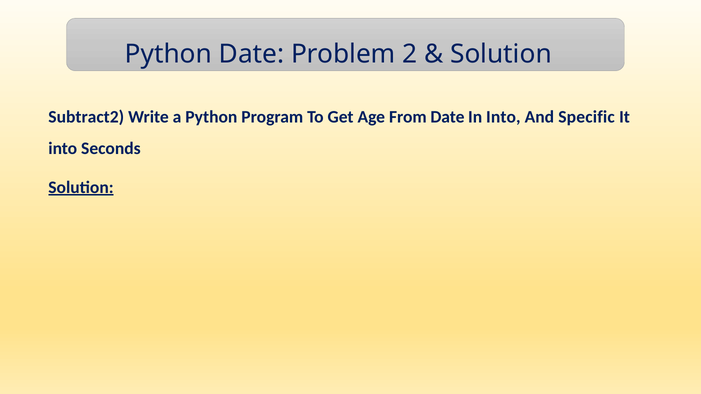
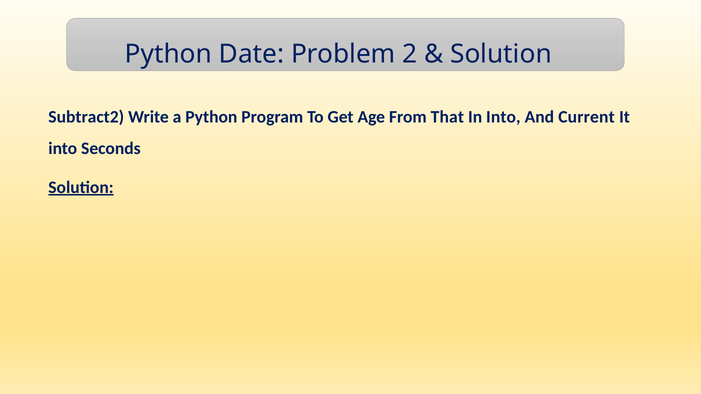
From Date: Date -> That (447, 117)
Specific: Specific -> Current (587, 117)
